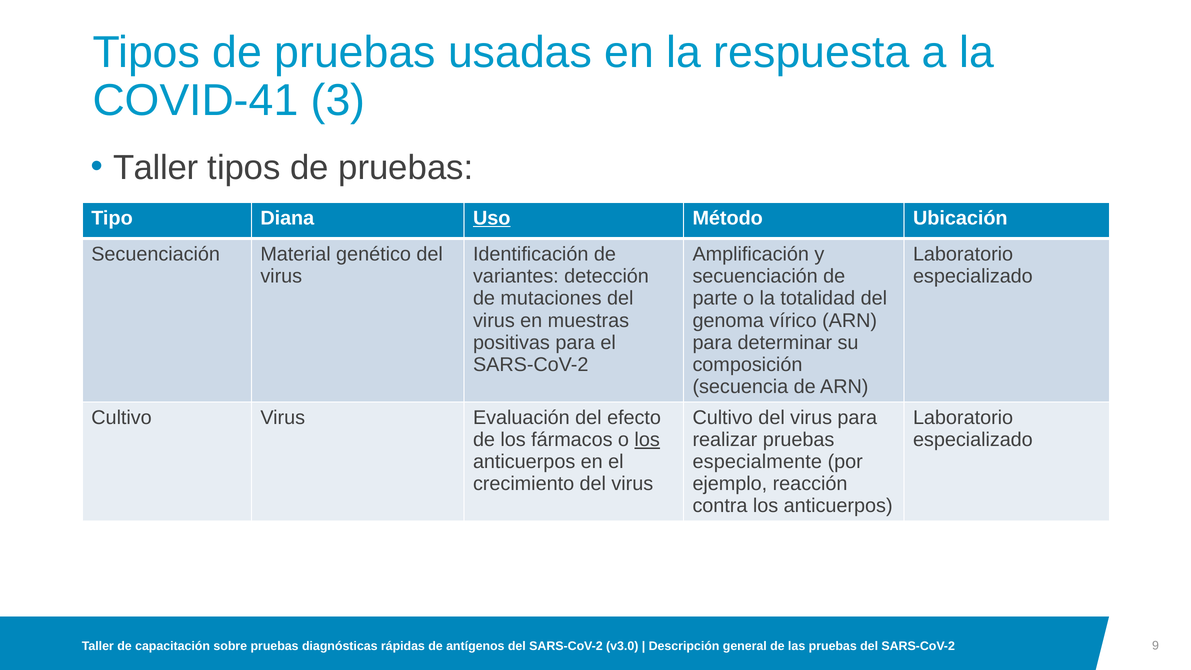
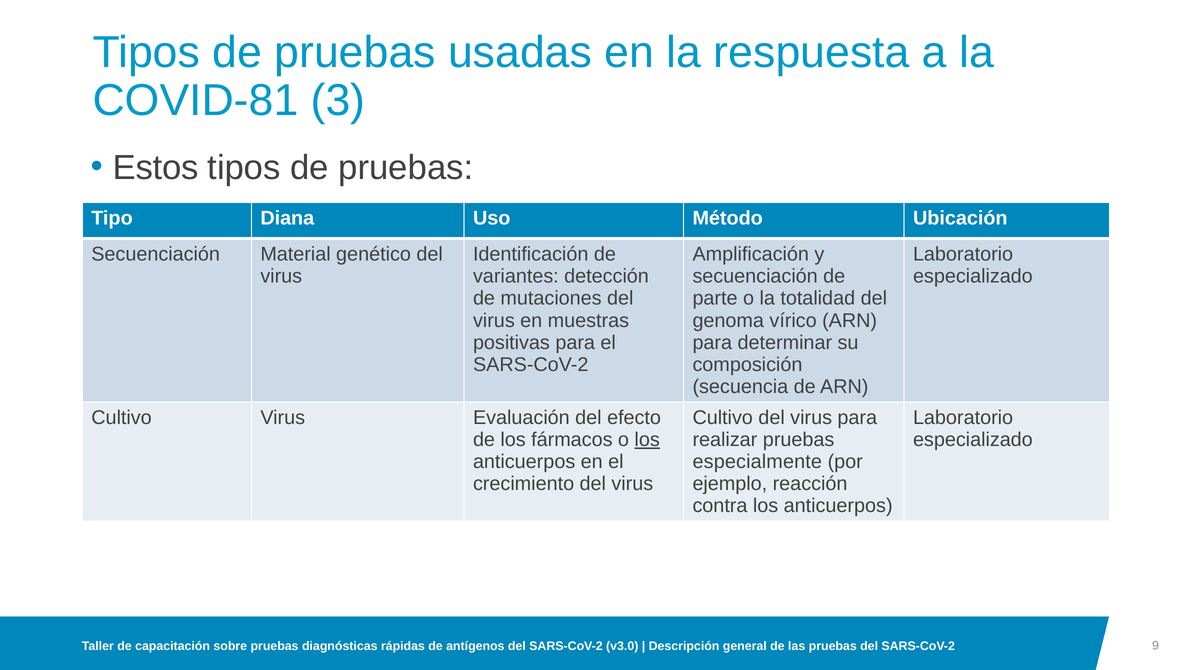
COVID-41: COVID-41 -> COVID-81 (196, 101)
Taller: Taller -> Estos (156, 168)
Uso underline: present -> none (492, 218)
